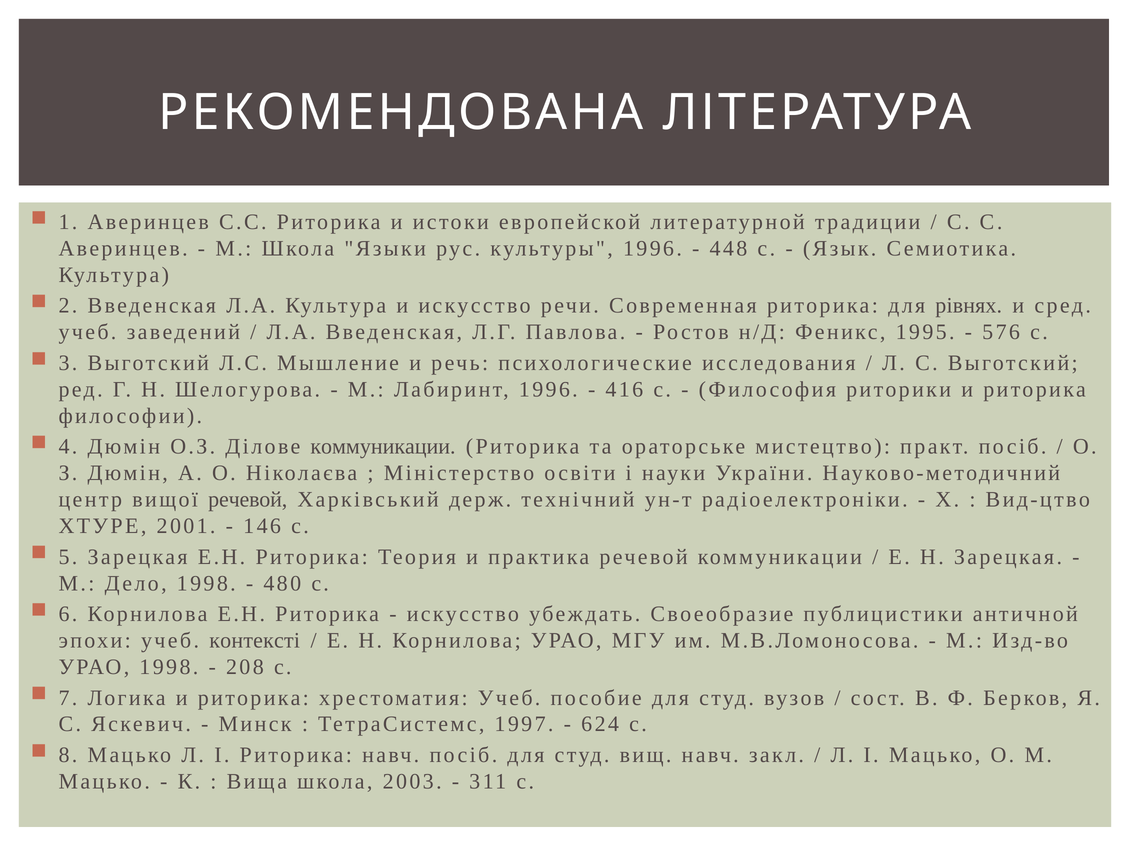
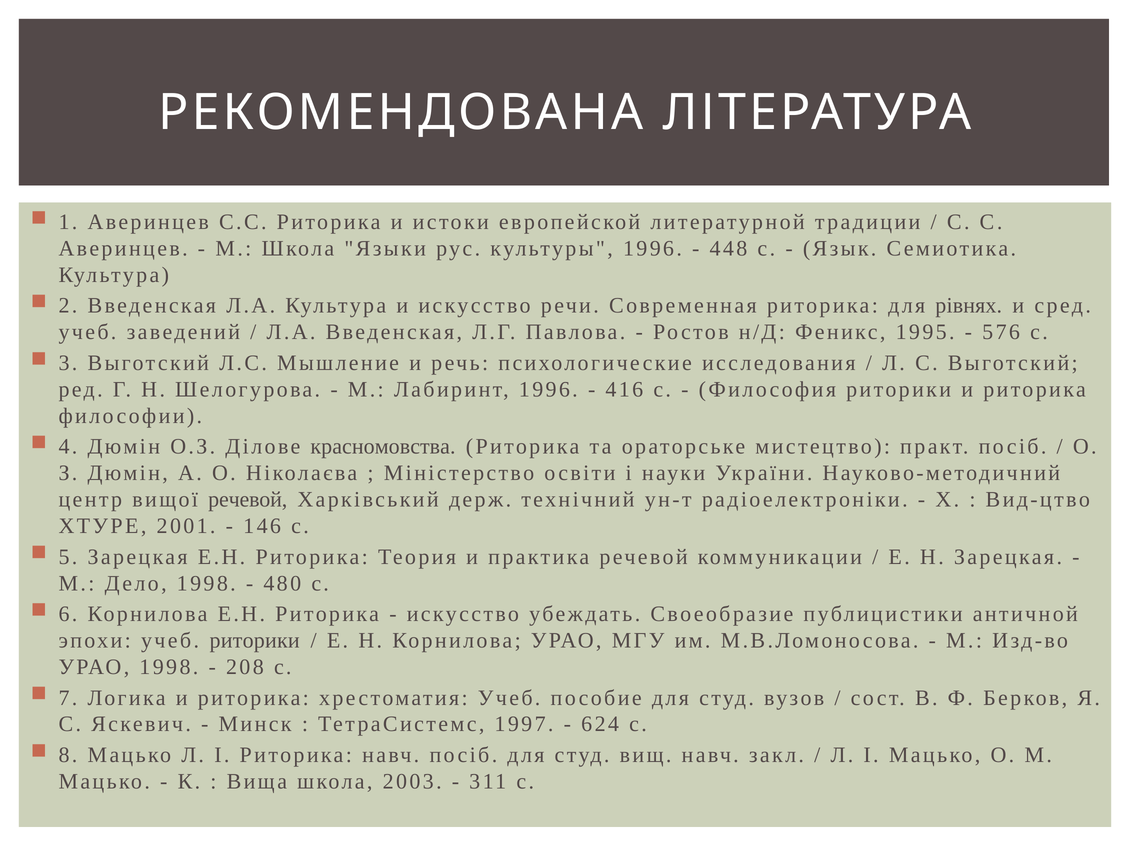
Ділове коммуникации: коммуникации -> красномовства (383, 446)
учеб контексті: контексті -> риторики (255, 640)
